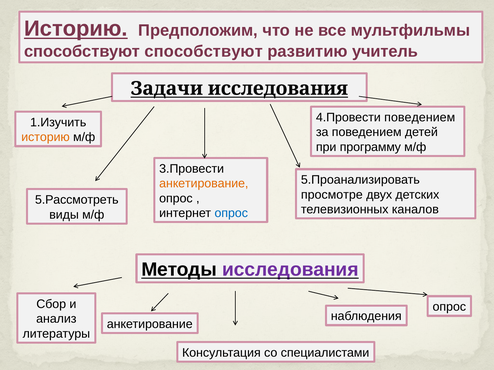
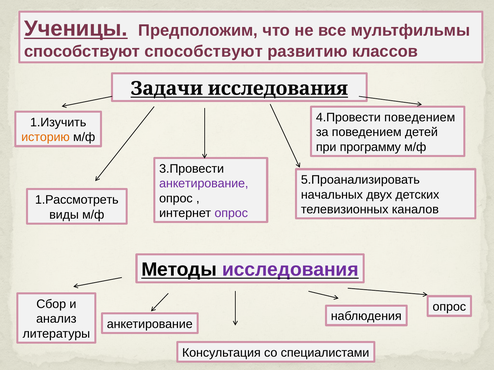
Историю: Историю -> Ученицы (76, 29)
учитель: учитель -> классов (385, 51)
анкетирование colour: orange -> purple (204, 184)
просмотре: просмотре -> начальных (332, 195)
5.Рассмотреть: 5.Рассмотреть -> 1.Рассмотреть (77, 200)
опрос colour: blue -> purple (231, 213)
